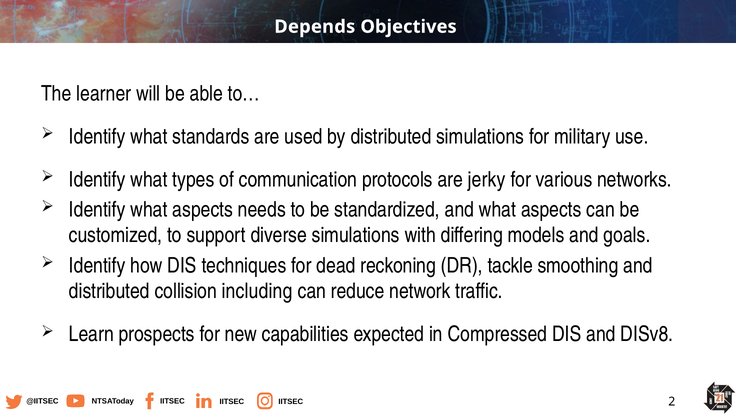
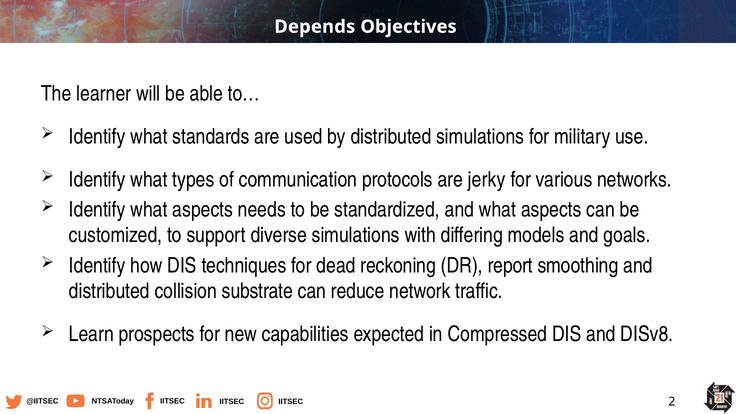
tackle: tackle -> report (510, 265)
including: including -> substrate (257, 291)
